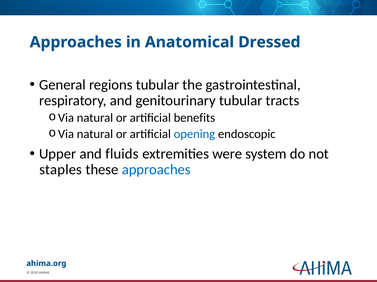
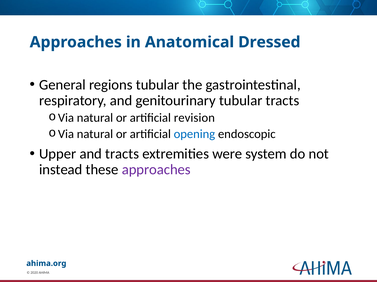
benefits: benefits -> revision (194, 118)
and fluids: fluids -> tracts (122, 154)
staples: staples -> instead (61, 170)
approaches colour: blue -> purple (156, 170)
